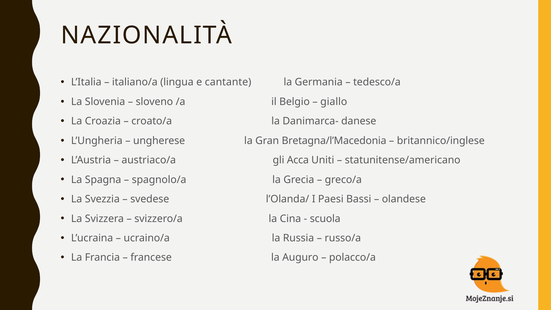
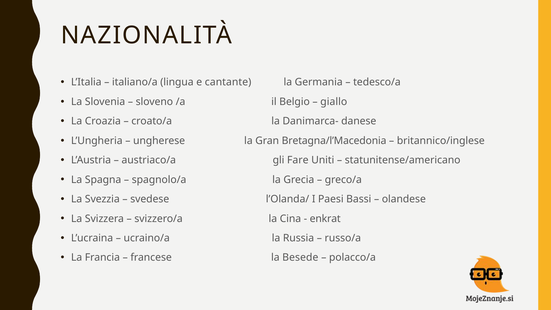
Acca: Acca -> Fare (298, 160)
scuola: scuola -> enkrat (325, 219)
Auguro: Auguro -> Besede (300, 258)
